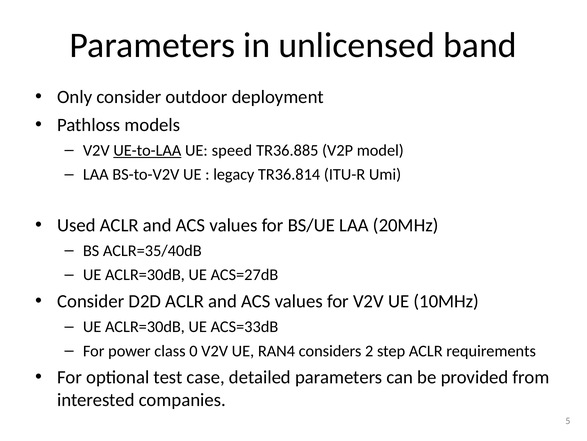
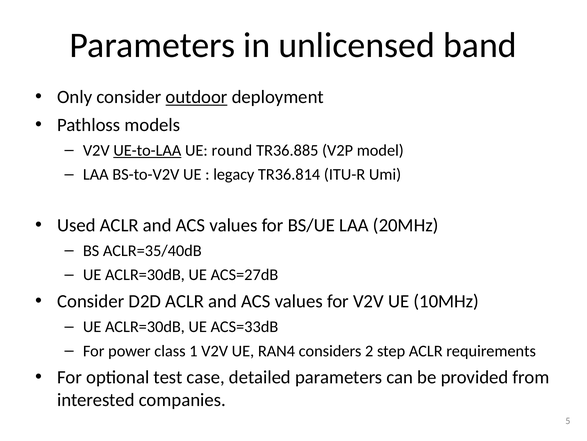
outdoor underline: none -> present (197, 97)
speed: speed -> round (232, 150)
0: 0 -> 1 (193, 350)
